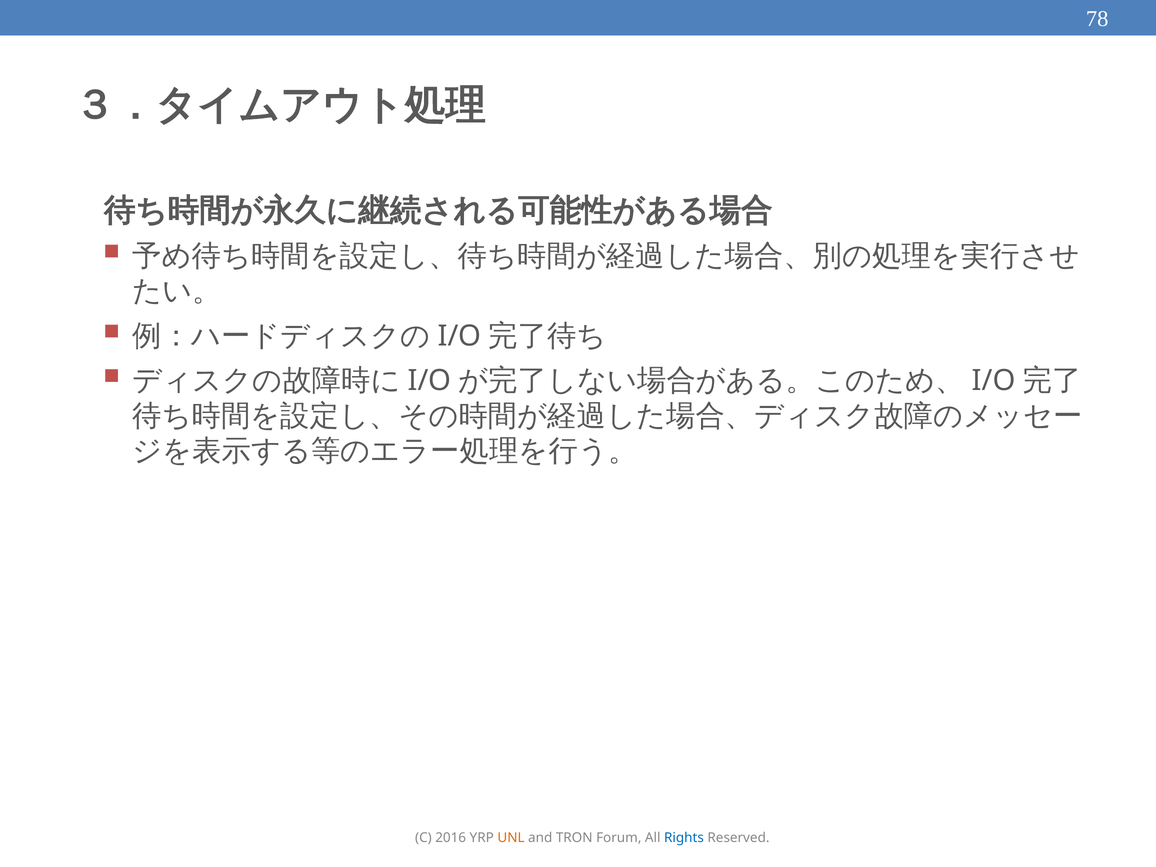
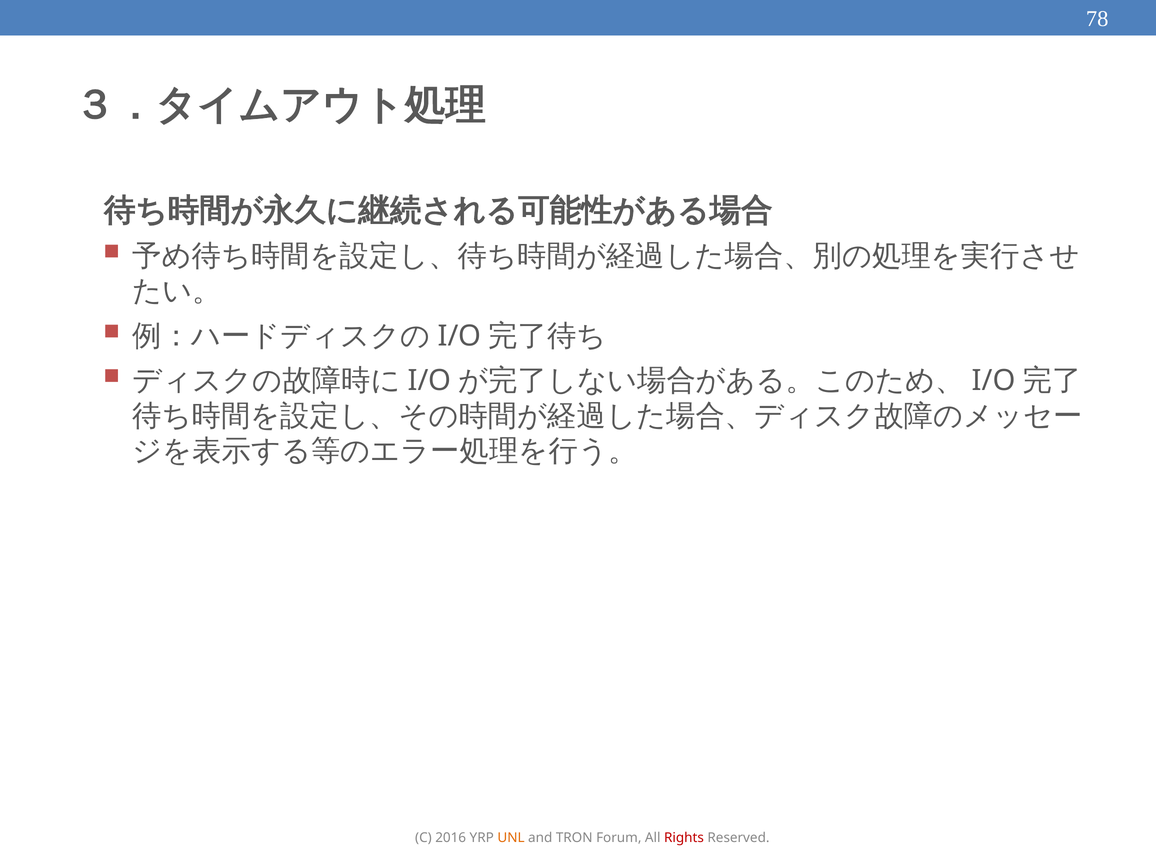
Rights colour: blue -> red (684, 838)
